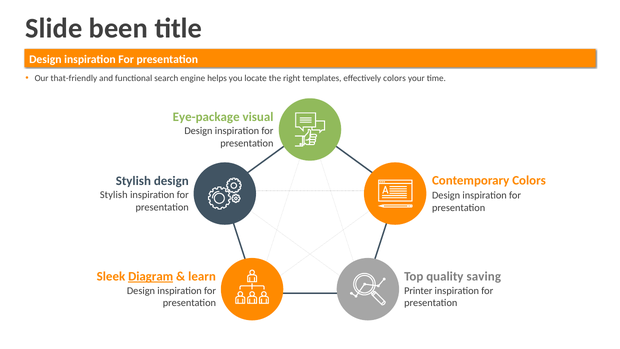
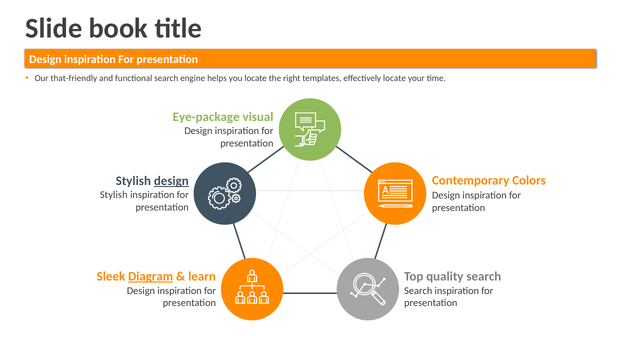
been: been -> book (118, 29)
effectively colors: colors -> locate (395, 78)
design underline: none -> present (171, 181)
quality saving: saving -> search (484, 276)
Printer: Printer -> Search (418, 290)
